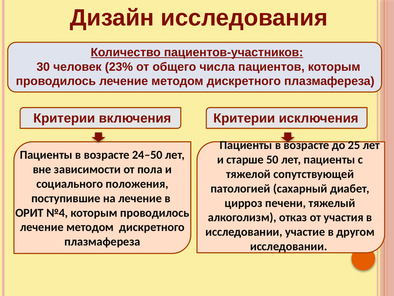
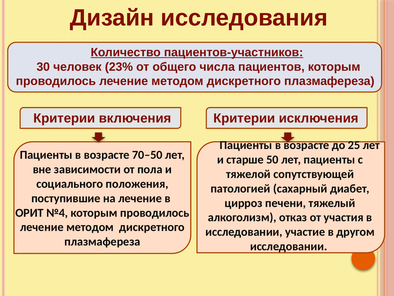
24–50: 24–50 -> 70–50 (147, 155)
